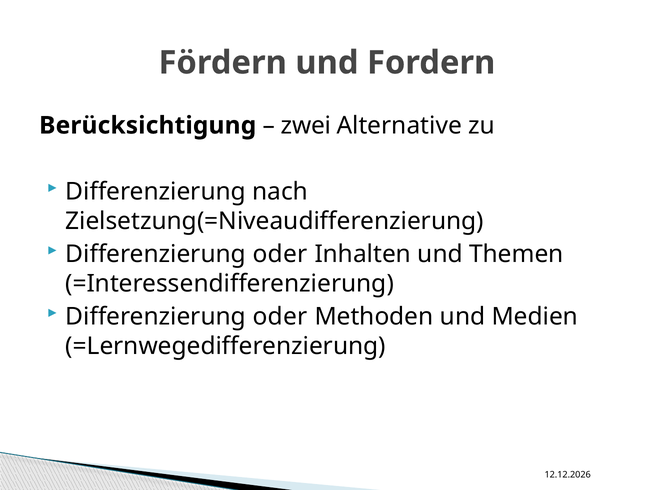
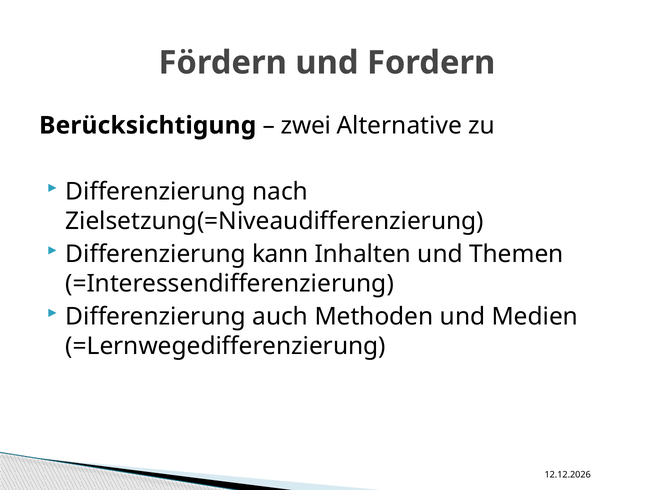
oder: oder -> kann (280, 254)
oder: oder -> auch (280, 317)
